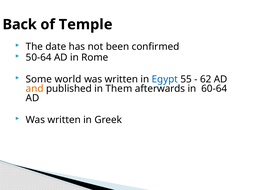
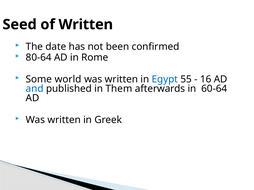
Back: Back -> Seed (20, 25)
of Temple: Temple -> Written (86, 25)
50-64: 50-64 -> 80-64 (39, 58)
62: 62 -> 16 (206, 79)
and colour: orange -> blue (35, 89)
